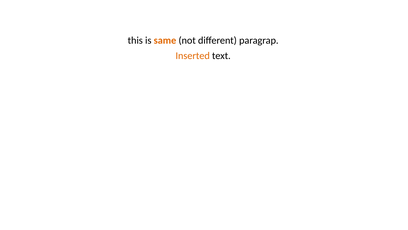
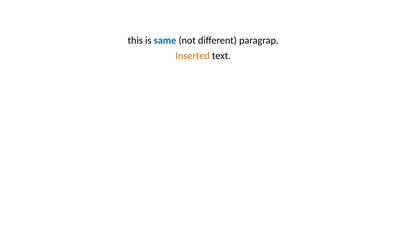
same colour: orange -> blue (165, 40)
